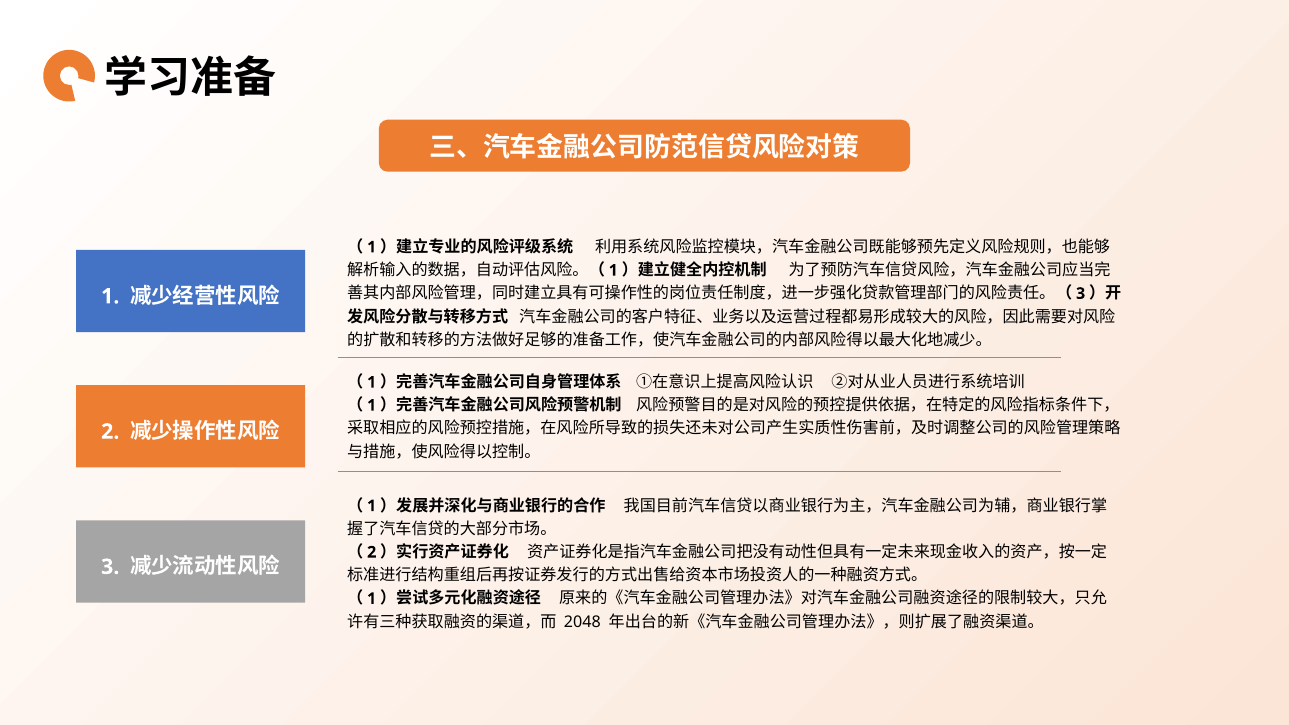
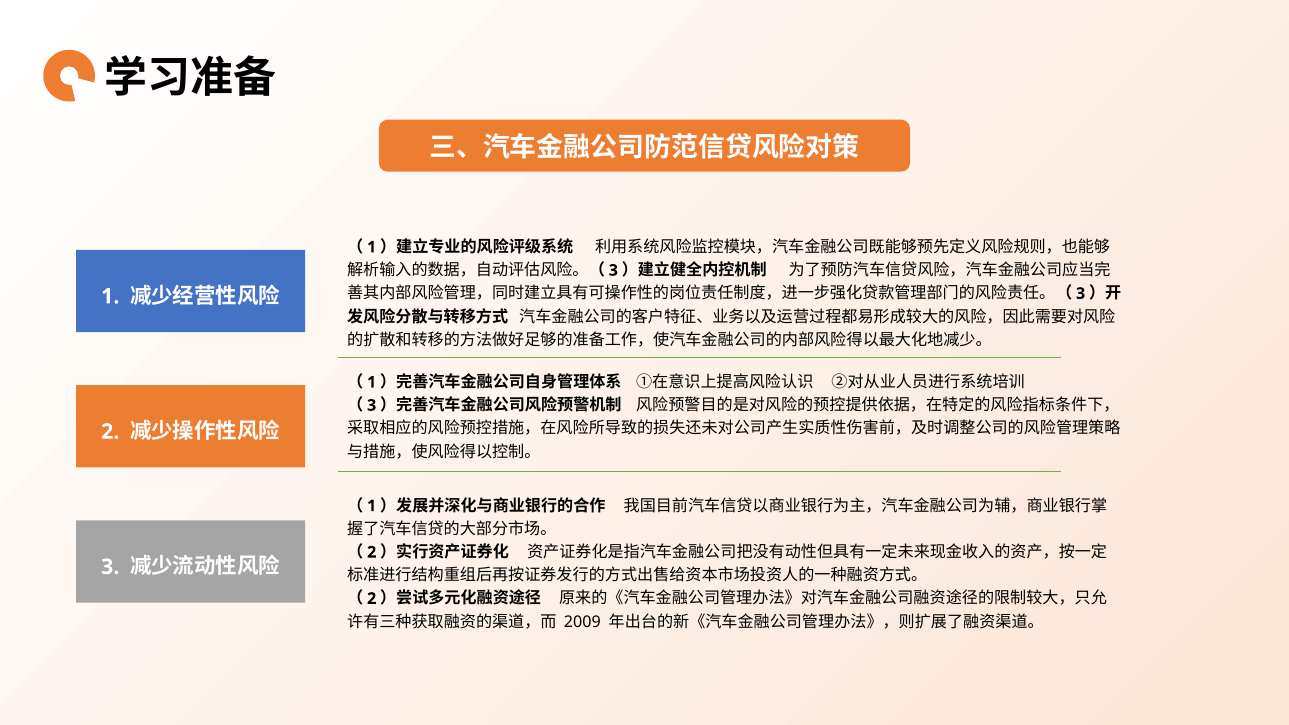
1: 1 -> 3 (613, 270)
1: 1 -> 3 (372, 405)
1: 1 -> 2 (372, 599)
2048: 2048 -> 2009 (582, 622)
